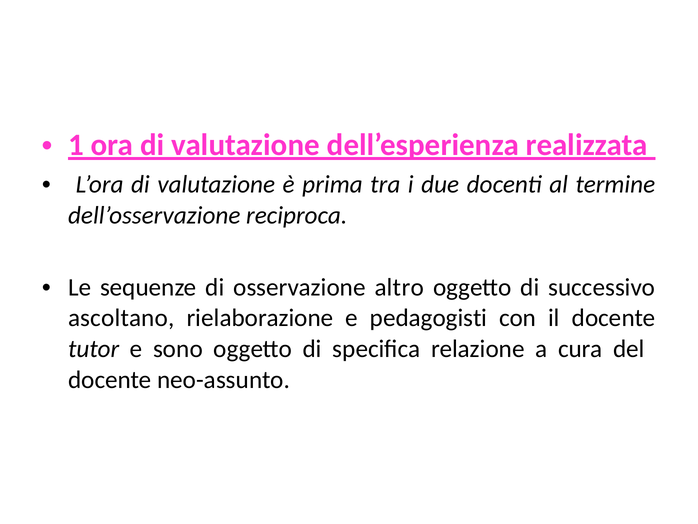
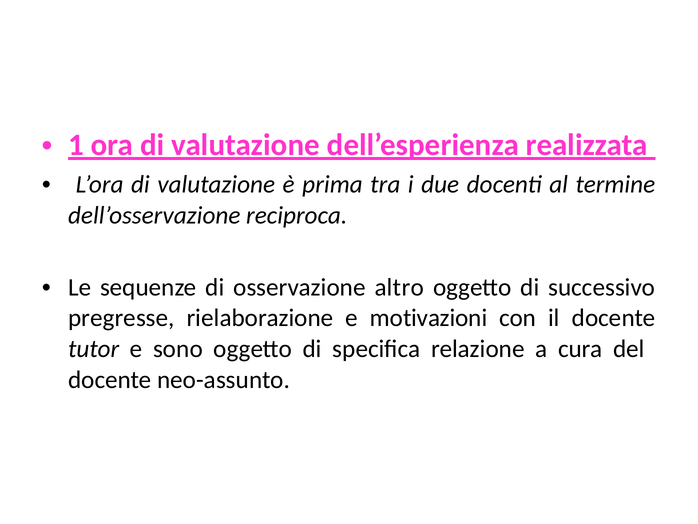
ascoltano: ascoltano -> pregresse (121, 318)
pedagogisti: pedagogisti -> motivazioni (429, 318)
